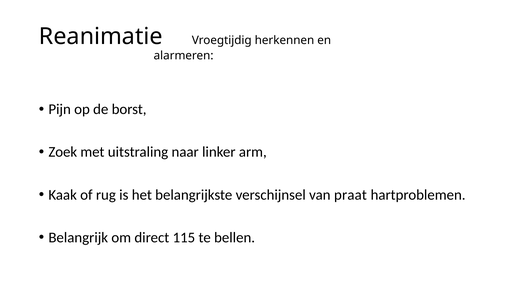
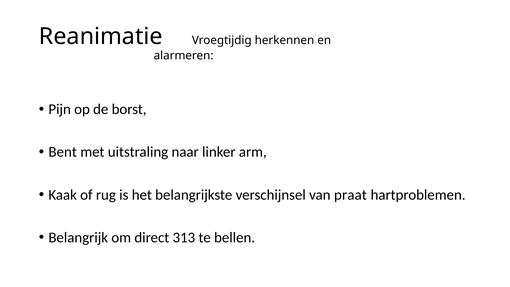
Zoek: Zoek -> Bent (63, 152)
115: 115 -> 313 (184, 237)
